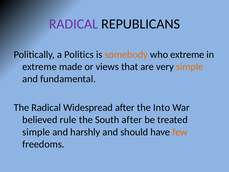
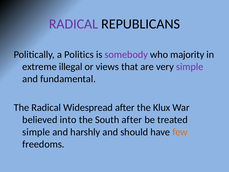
somebody colour: orange -> purple (126, 54)
who extreme: extreme -> majority (187, 54)
made: made -> illegal (71, 67)
simple colour: orange -> purple (190, 67)
Into: Into -> Klux (162, 107)
rule: rule -> into (68, 120)
